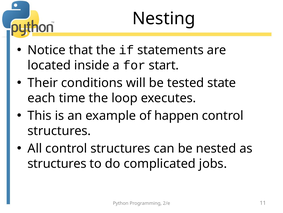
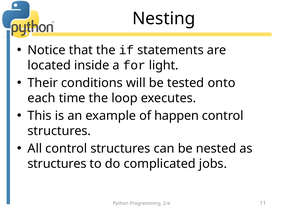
start: start -> light (164, 65)
state: state -> onto (222, 83)
